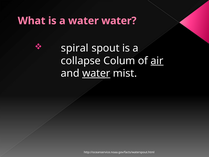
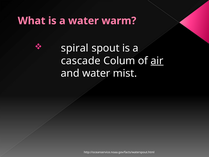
water water: water -> warm (119, 21)
collapse: collapse -> cascade (81, 61)
water underline: present -> none (96, 73)
